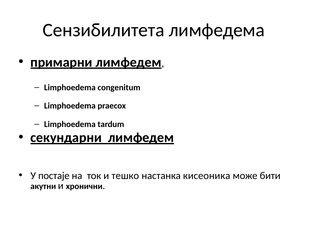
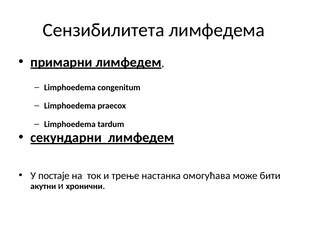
тешко: тешко -> трење (125, 176)
кисеоника: кисеоника -> омогућава (207, 176)
